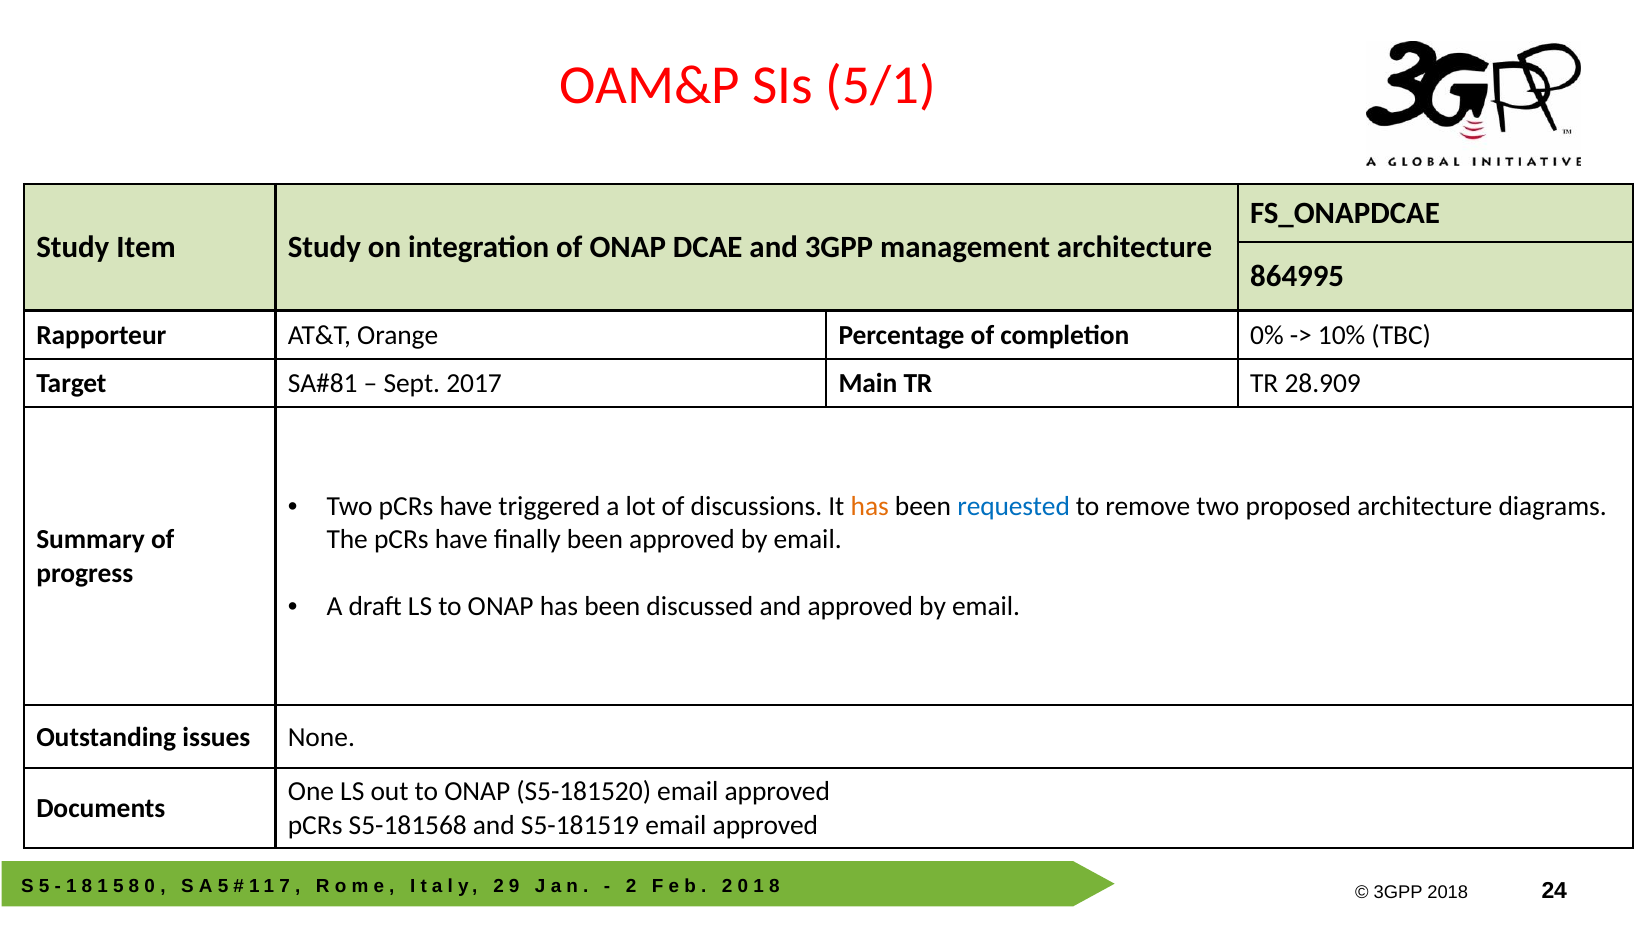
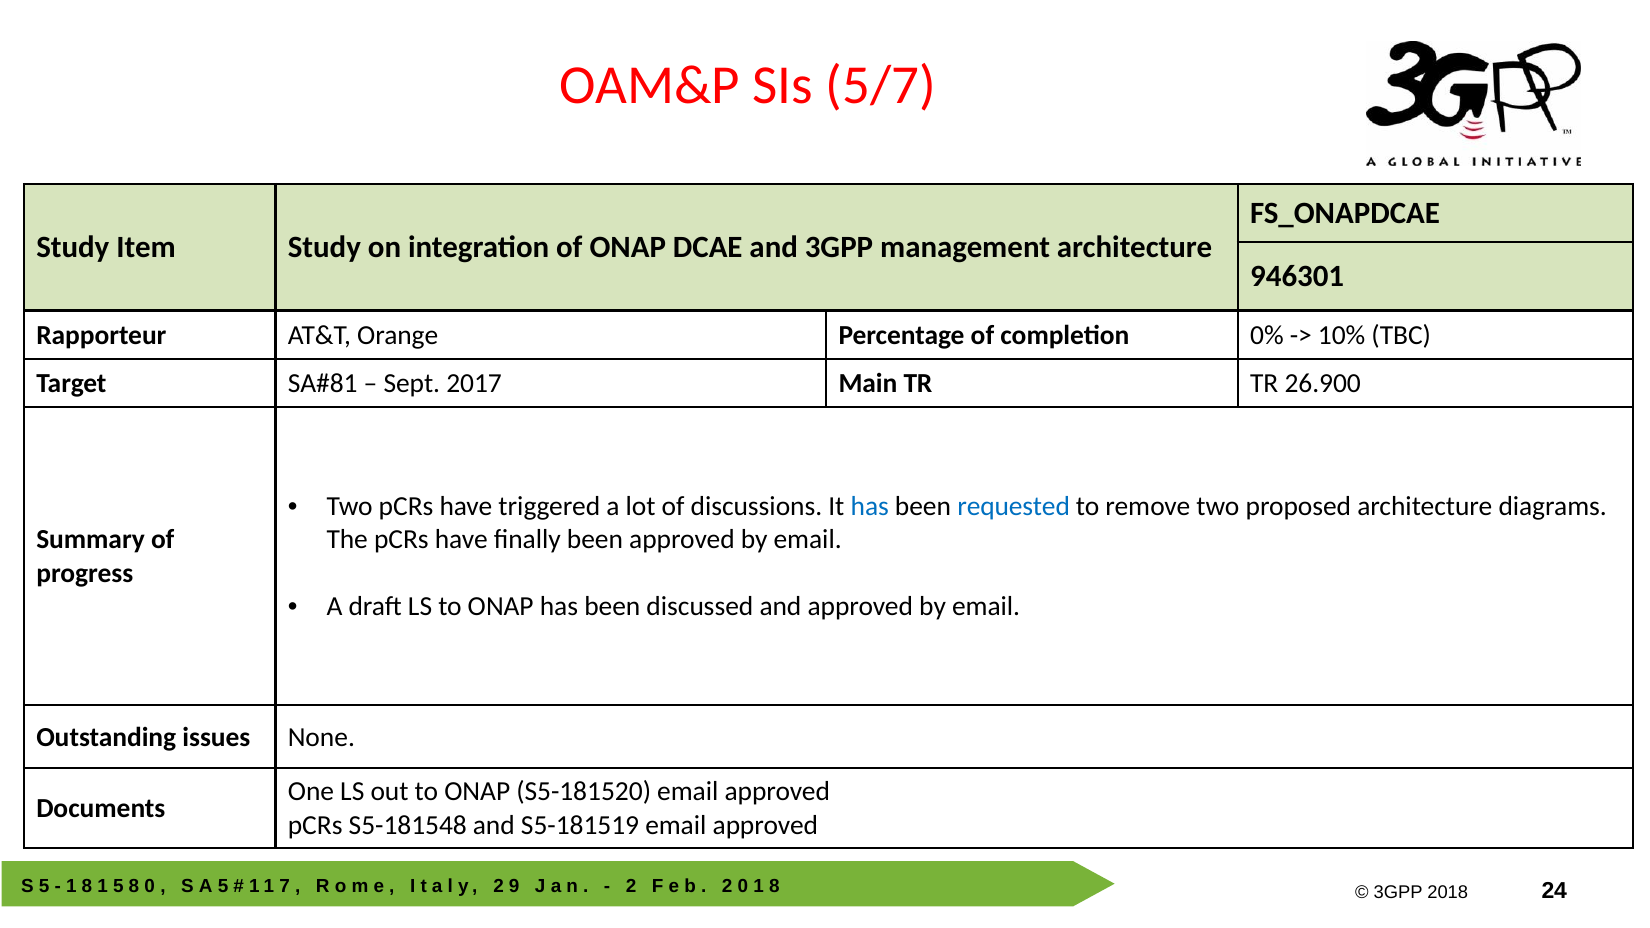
5/1: 5/1 -> 5/7 (881, 85)
864995: 864995 -> 946301 (1297, 277)
28.909: 28.909 -> 26.900 (1323, 383)
has colour: orange -> blue (870, 506)
S5-181568: S5-181568 -> S5-181548 (408, 825)
